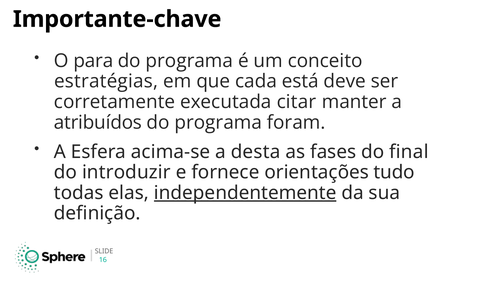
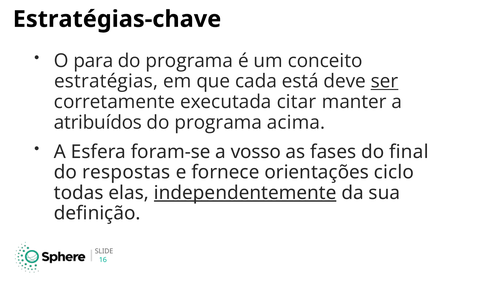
Importante-chave: Importante-chave -> Estratégias-chave (117, 19)
ser underline: none -> present (384, 81)
foram: foram -> acima (296, 122)
acima-se: acima-se -> foram-se (171, 152)
desta: desta -> vosso (256, 152)
introduzir: introduzir -> respostas (126, 172)
tudo: tudo -> ciclo (394, 172)
